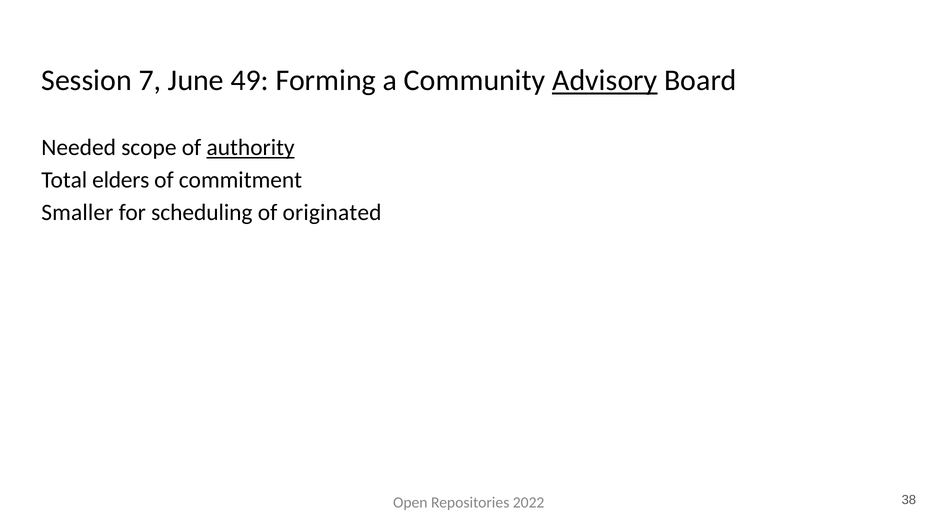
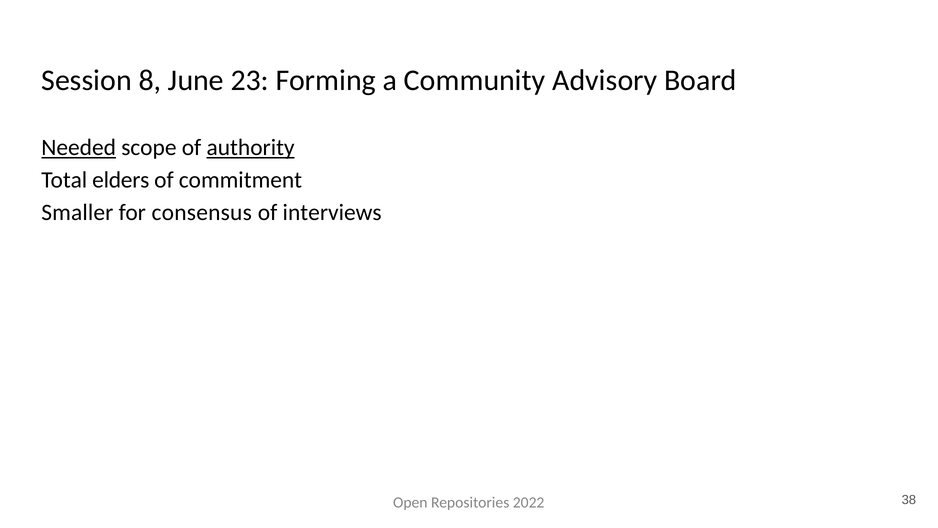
7: 7 -> 8 (150, 80)
49: 49 -> 23 (250, 80)
Advisory underline: present -> none (605, 80)
Needed underline: none -> present (79, 148)
scheduling: scheduling -> consensus (202, 212)
originated: originated -> interviews (332, 212)
